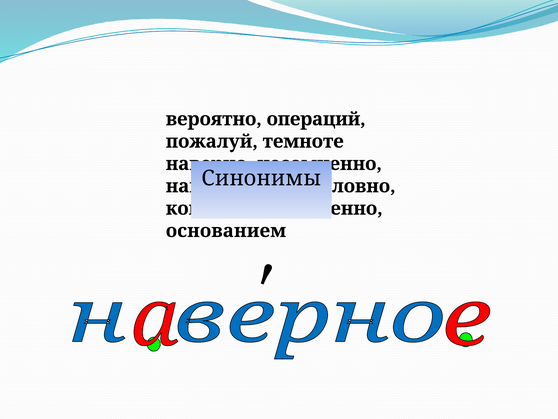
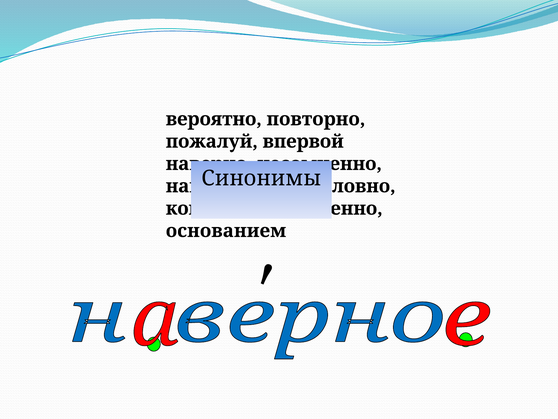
операций: операций -> повторно (316, 119)
темноте: темноте -> впервой (303, 141)
